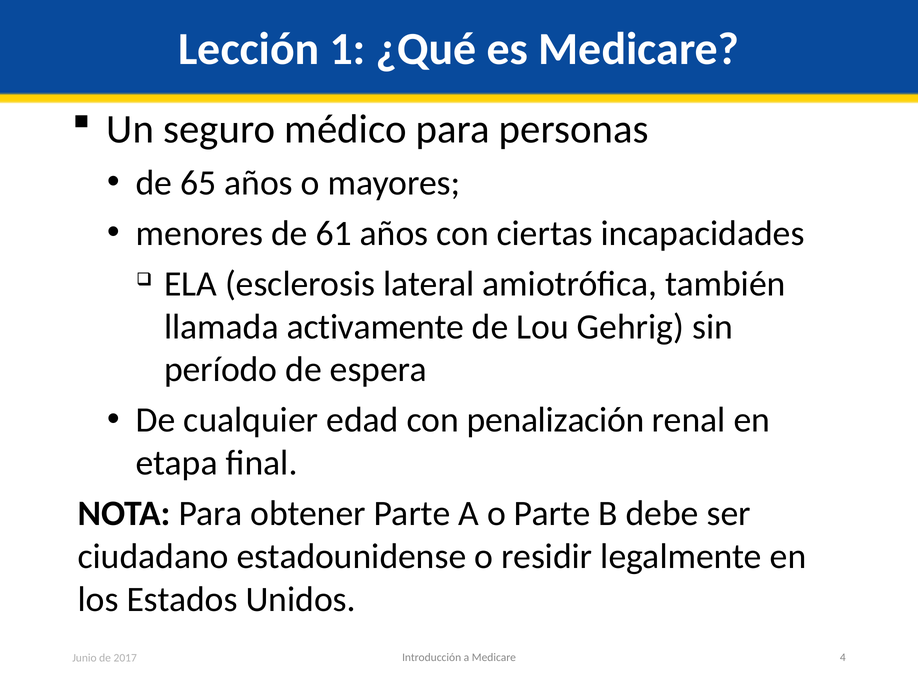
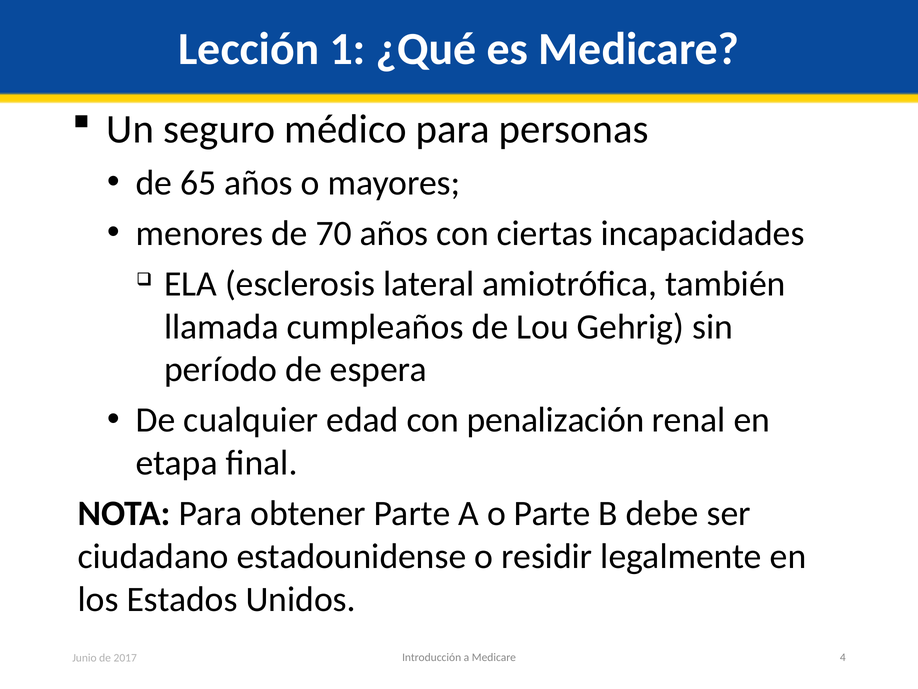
61: 61 -> 70 (334, 233)
activamente: activamente -> cumpleaños (375, 327)
